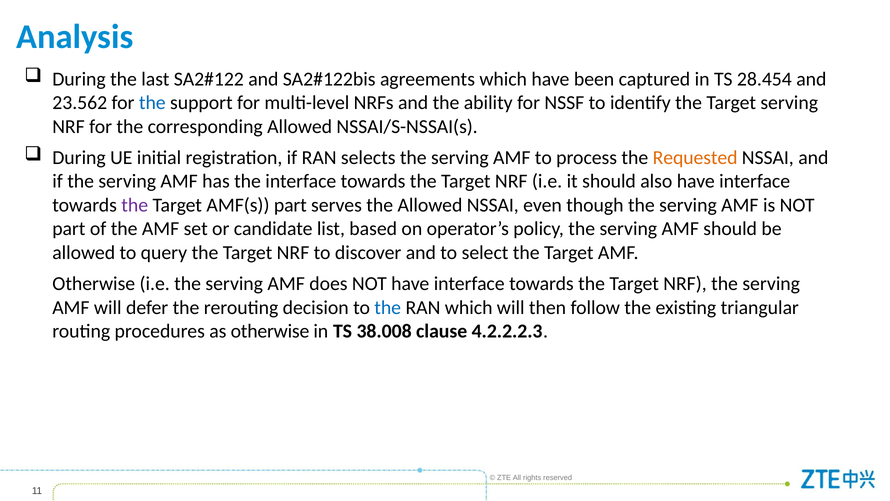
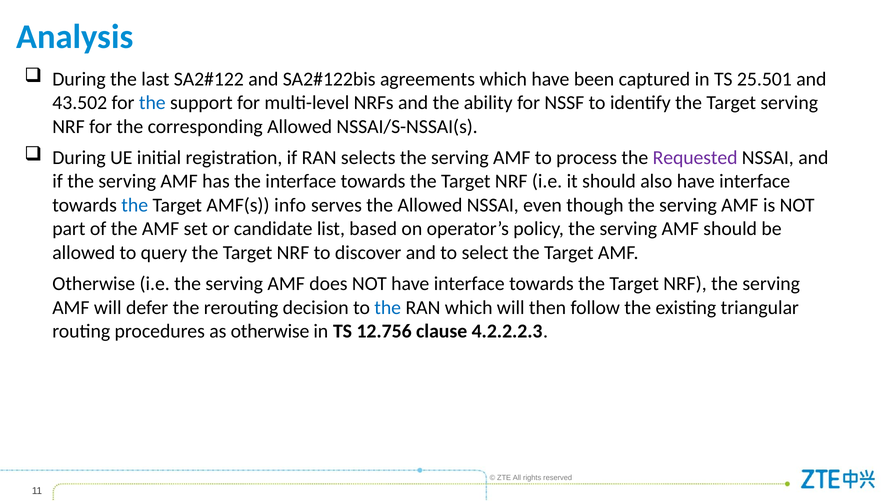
28.454: 28.454 -> 25.501 (764, 79)
23.562: 23.562 -> 43.502 (80, 103)
Requested colour: orange -> purple (695, 158)
the colour: purple -> blue (135, 205)
AMF(s part: part -> info (290, 205)
38.008: 38.008 -> 12.756 (384, 331)
